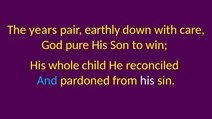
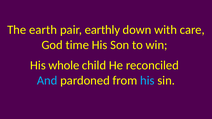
years: years -> earth (43, 30)
pure: pure -> time (77, 45)
his colour: white -> light blue (147, 81)
